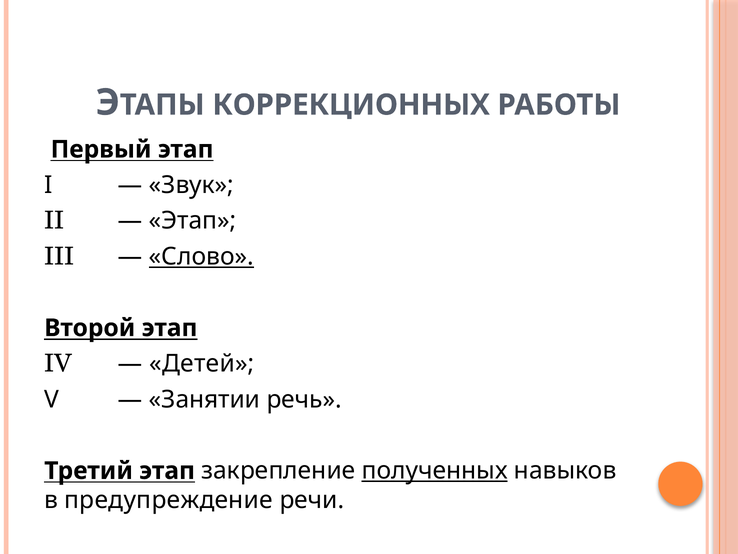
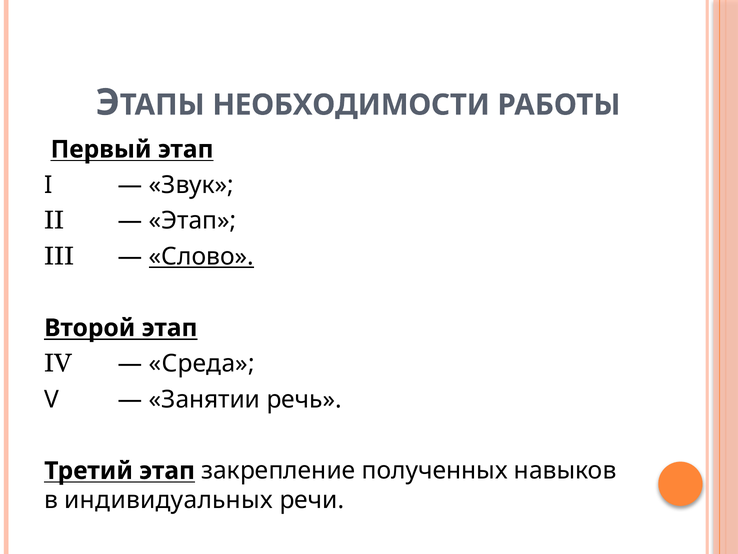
КОРРЕКЦИОННЫХ: КОРРЕКЦИОННЫХ -> НЕОБХОДИМОСТИ (351, 105)
Детей: Детей -> Среда (202, 363)
полученных underline: present -> none (435, 470)
предупреждение: предупреждение -> индивидуальных (169, 500)
